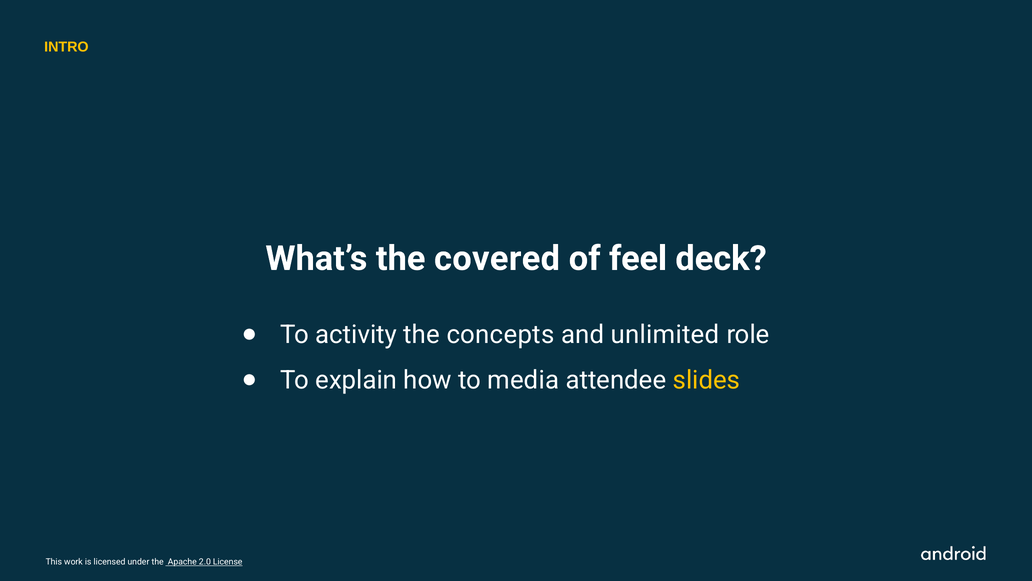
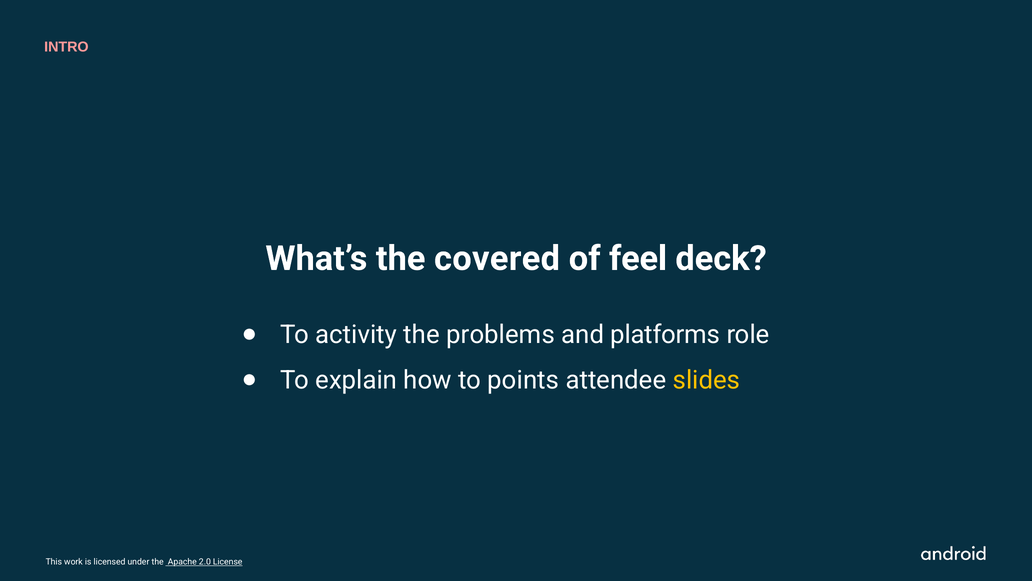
INTRO colour: yellow -> pink (66, 47)
concepts: concepts -> problems (501, 335)
unlimited: unlimited -> platforms (665, 335)
media: media -> points (523, 380)
